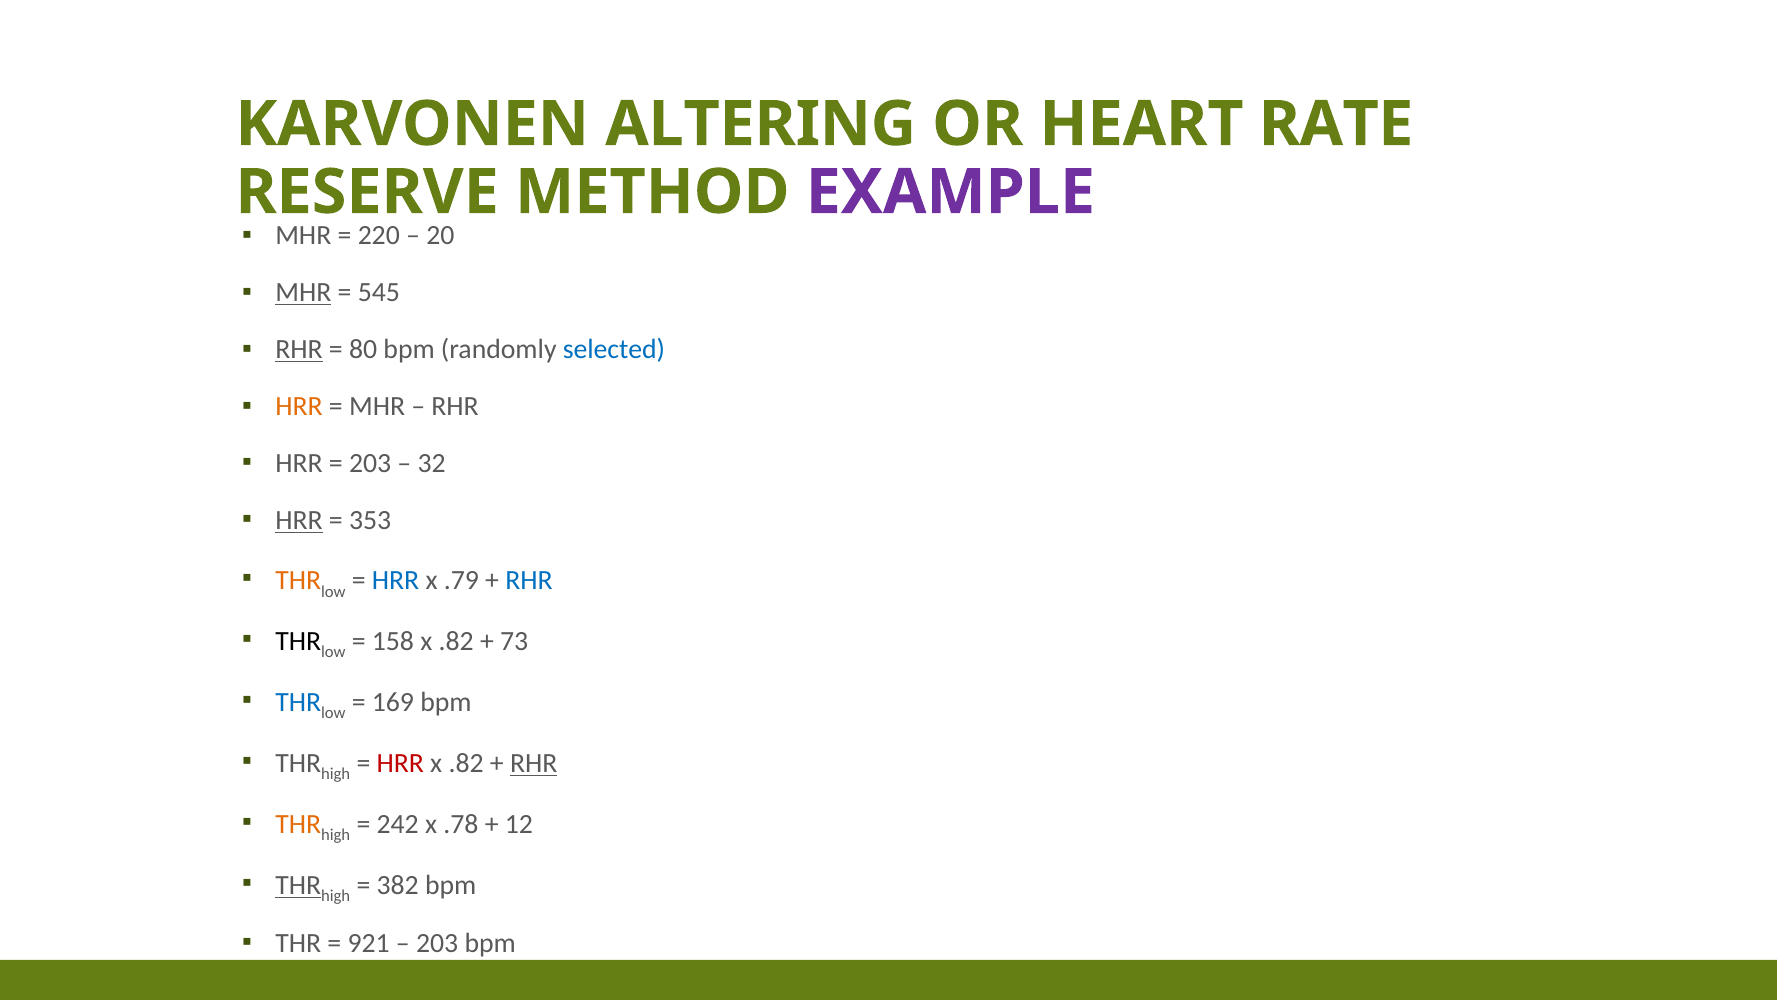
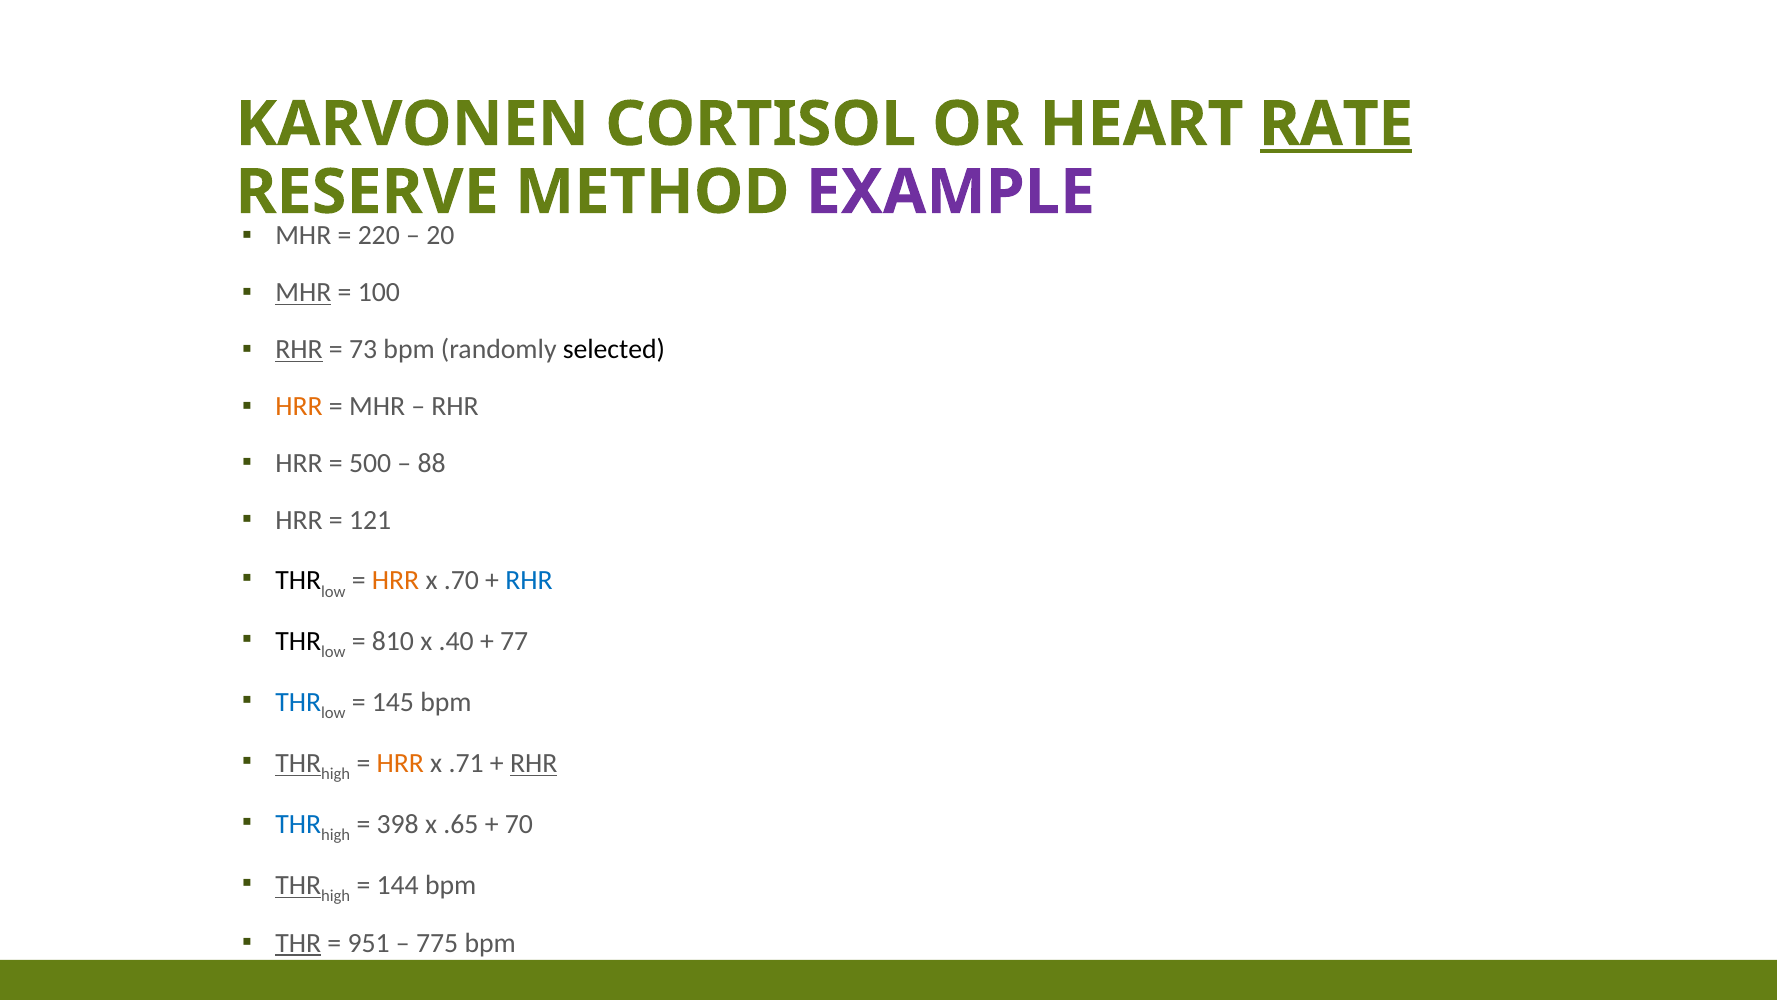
ALTERING: ALTERING -> CORTISOL (761, 124)
RATE underline: none -> present (1336, 124)
545: 545 -> 100 (379, 293)
80: 80 -> 73 (363, 350)
selected colour: blue -> black (614, 350)
203: 203 -> 500 (370, 463)
32: 32 -> 88 (432, 463)
HRR underline: present -> none (299, 520)
353: 353 -> 121 (370, 520)
THR colour: orange -> black (298, 580)
HRR colour: blue -> orange (396, 580)
.79: .79 -> .70 (461, 580)
158: 158 -> 810 (393, 641)
.82: .82 -> .40 (456, 641)
73: 73 -> 77 (514, 641)
169: 169 -> 145 (393, 702)
THR underline: none -> present (298, 763)
HRR colour: red -> orange (400, 763)
.82: .82 -> .71 (466, 763)
THR colour: orange -> blue (298, 824)
242: 242 -> 398 (398, 824)
.78: .78 -> .65 (461, 824)
12: 12 -> 70 (519, 824)
382: 382 -> 144 (398, 885)
THR underline: none -> present (298, 943)
921: 921 -> 951 (369, 943)
203: 203 -> 775 (437, 943)
